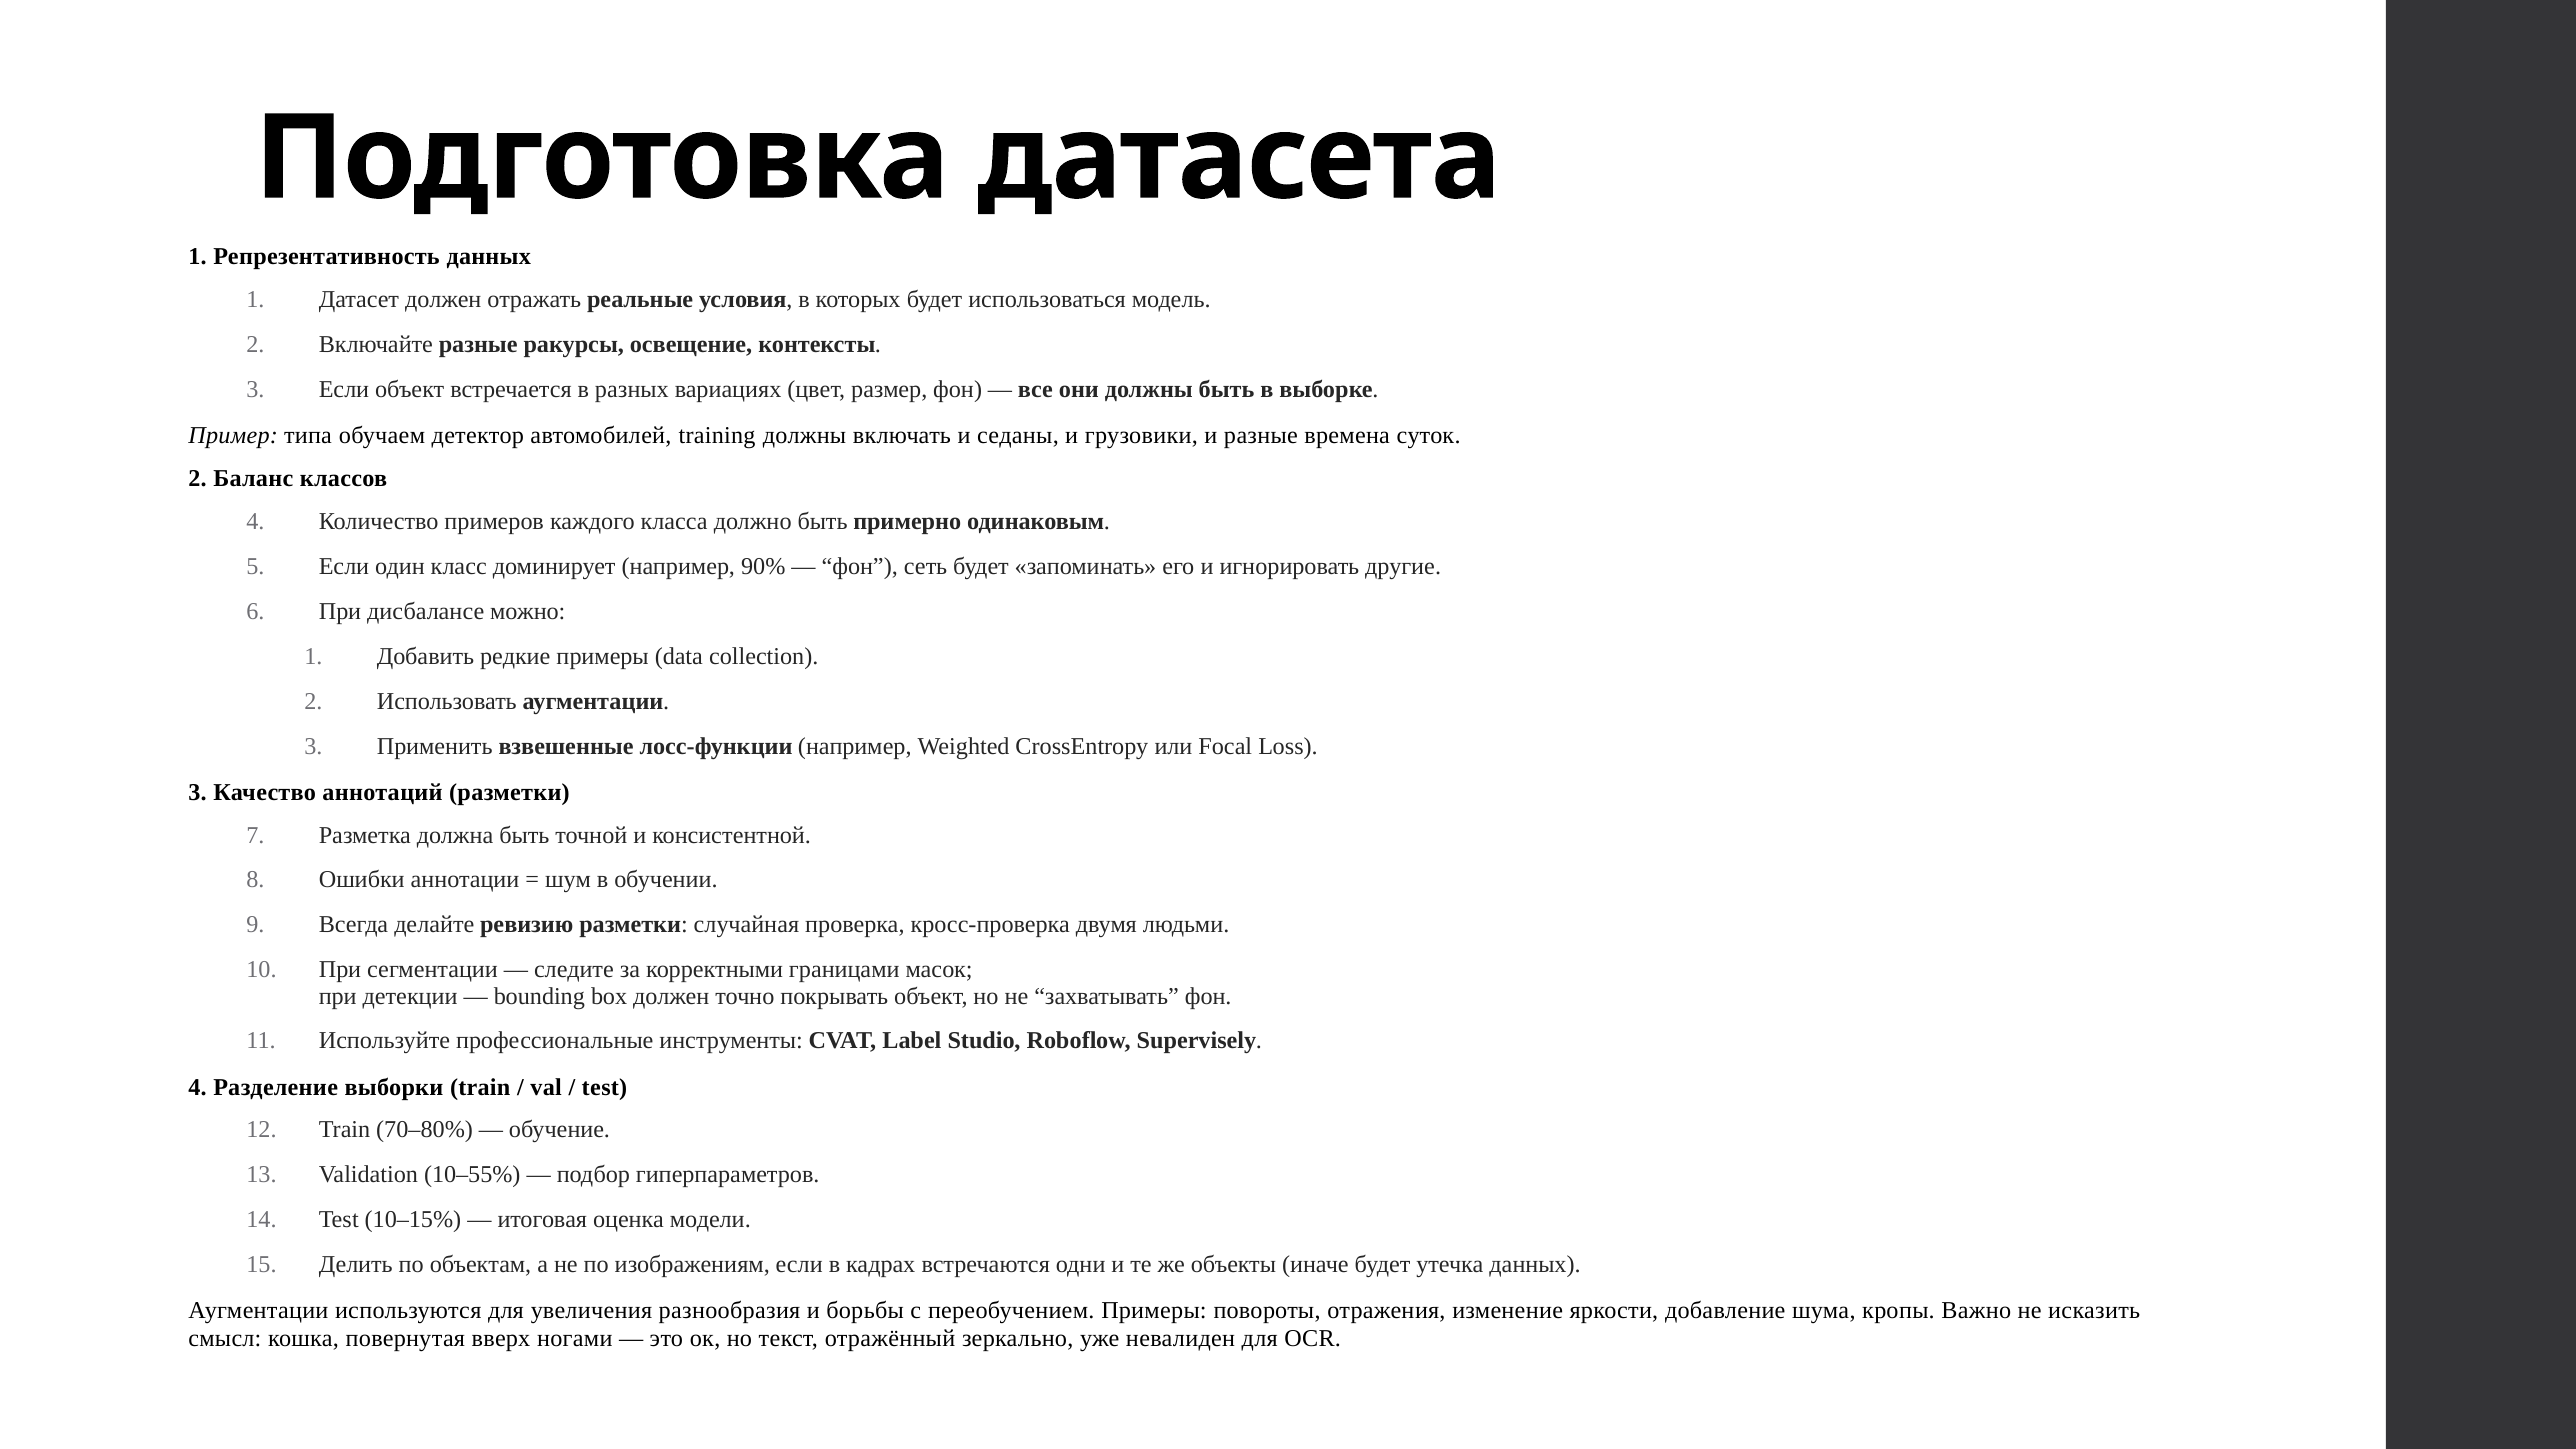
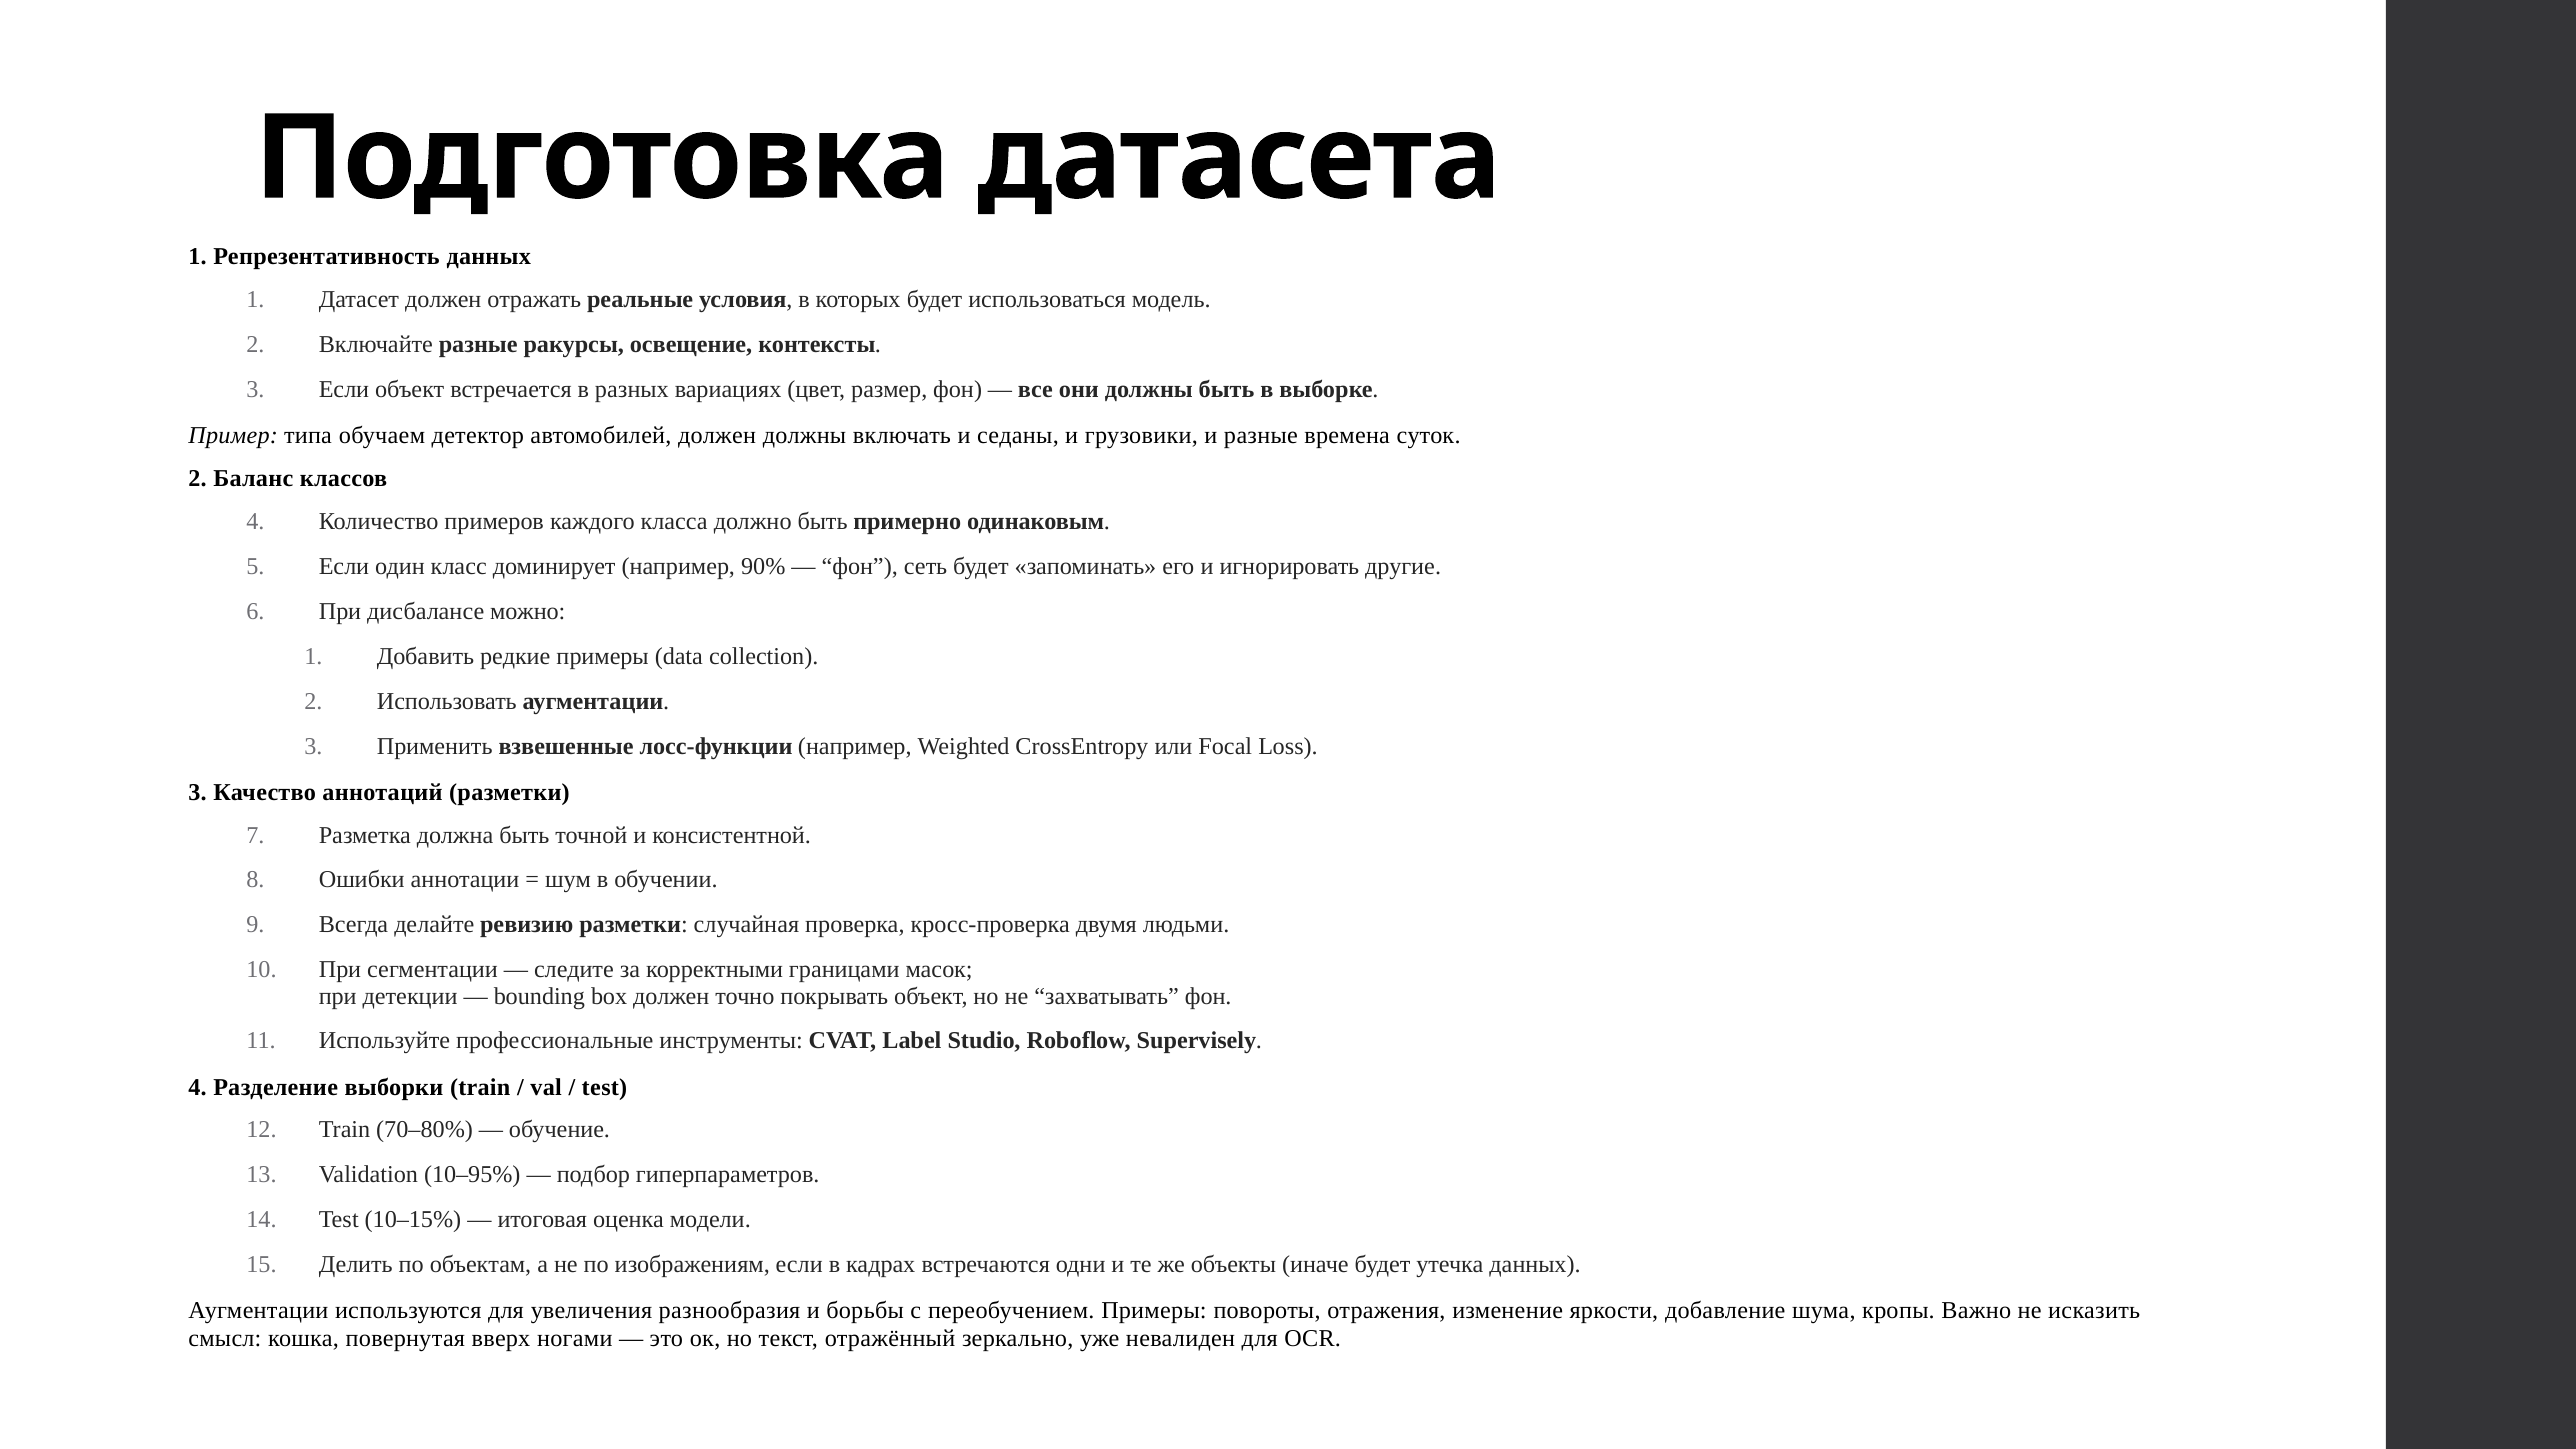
автомобилей training: training -> должен (717, 435)
10–55%: 10–55% -> 10–95% (472, 1175)
